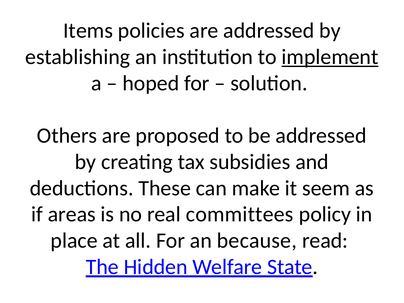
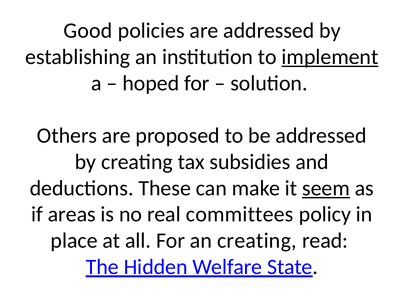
Items: Items -> Good (88, 31)
seem underline: none -> present (326, 188)
an because: because -> creating (257, 241)
